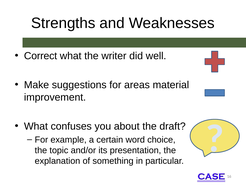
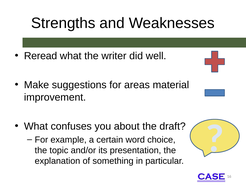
Correct: Correct -> Reread (41, 56)
